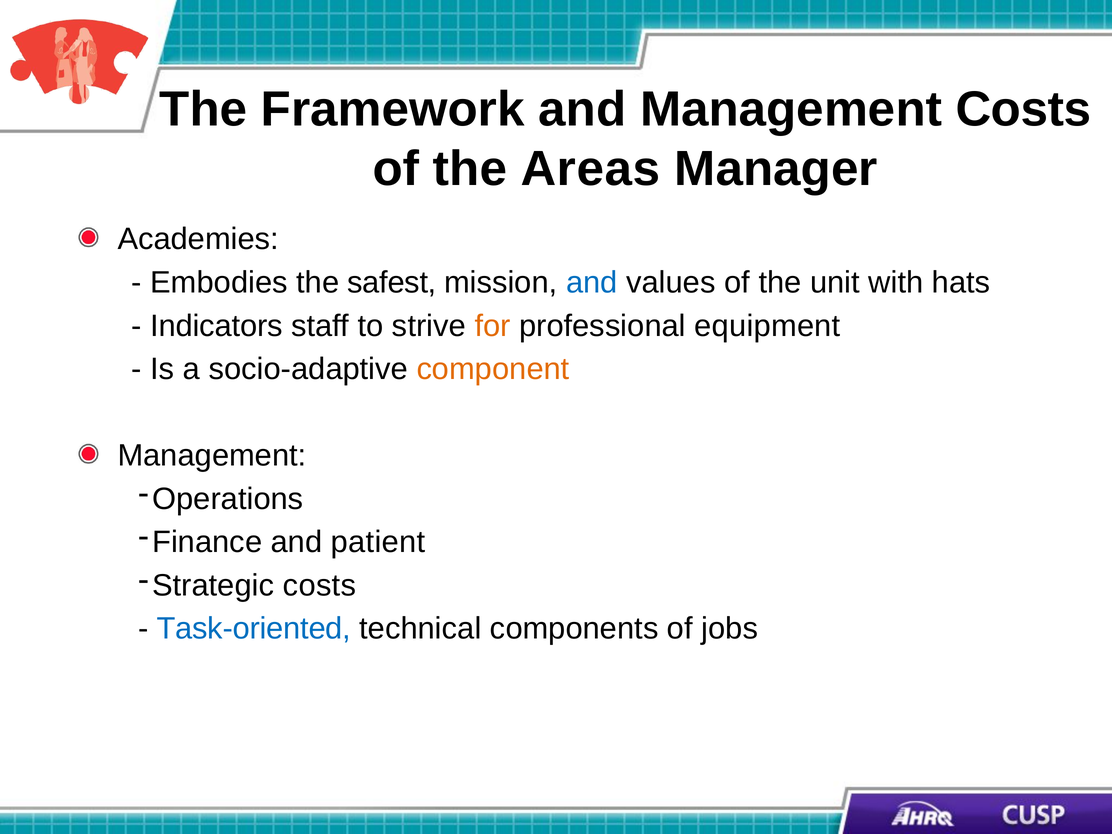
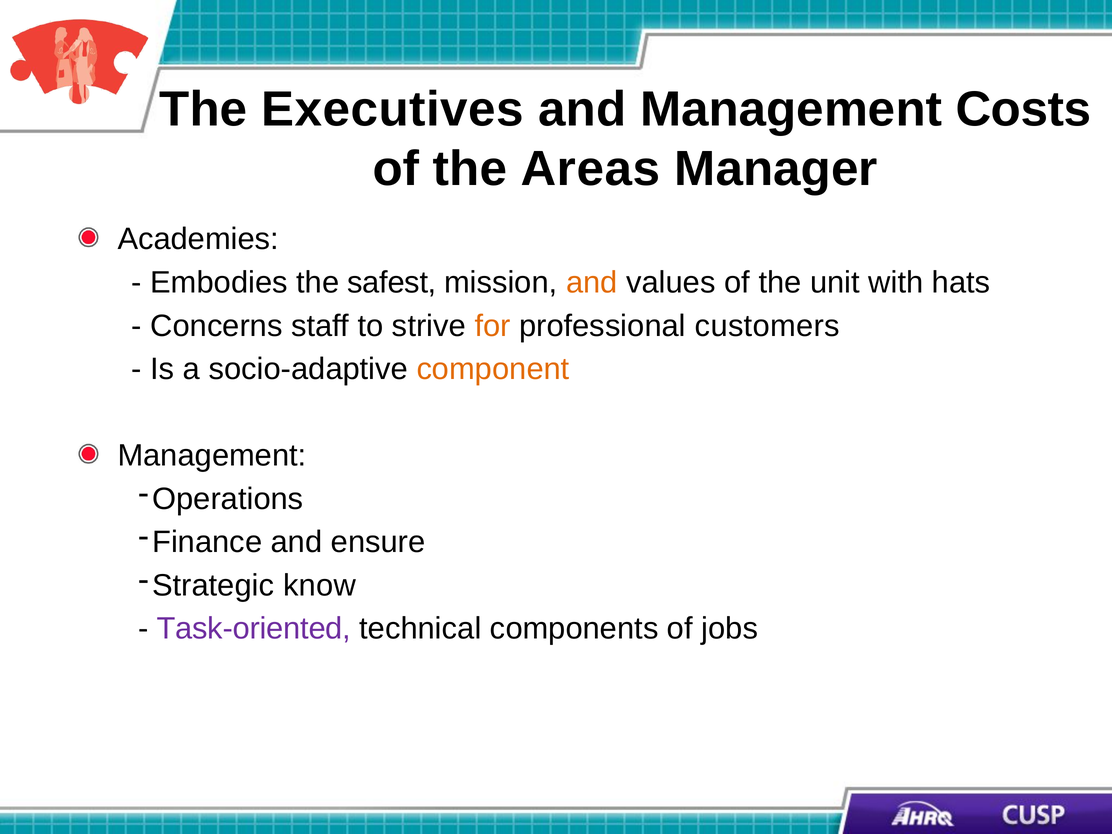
Framework: Framework -> Executives (393, 109)
and colour: blue -> orange (592, 283)
Indicators: Indicators -> Concerns (216, 326)
equipment: equipment -> customers (767, 326)
patient: patient -> ensure (378, 542)
Strategic costs: costs -> know (320, 585)
Task-oriented colour: blue -> purple (254, 629)
